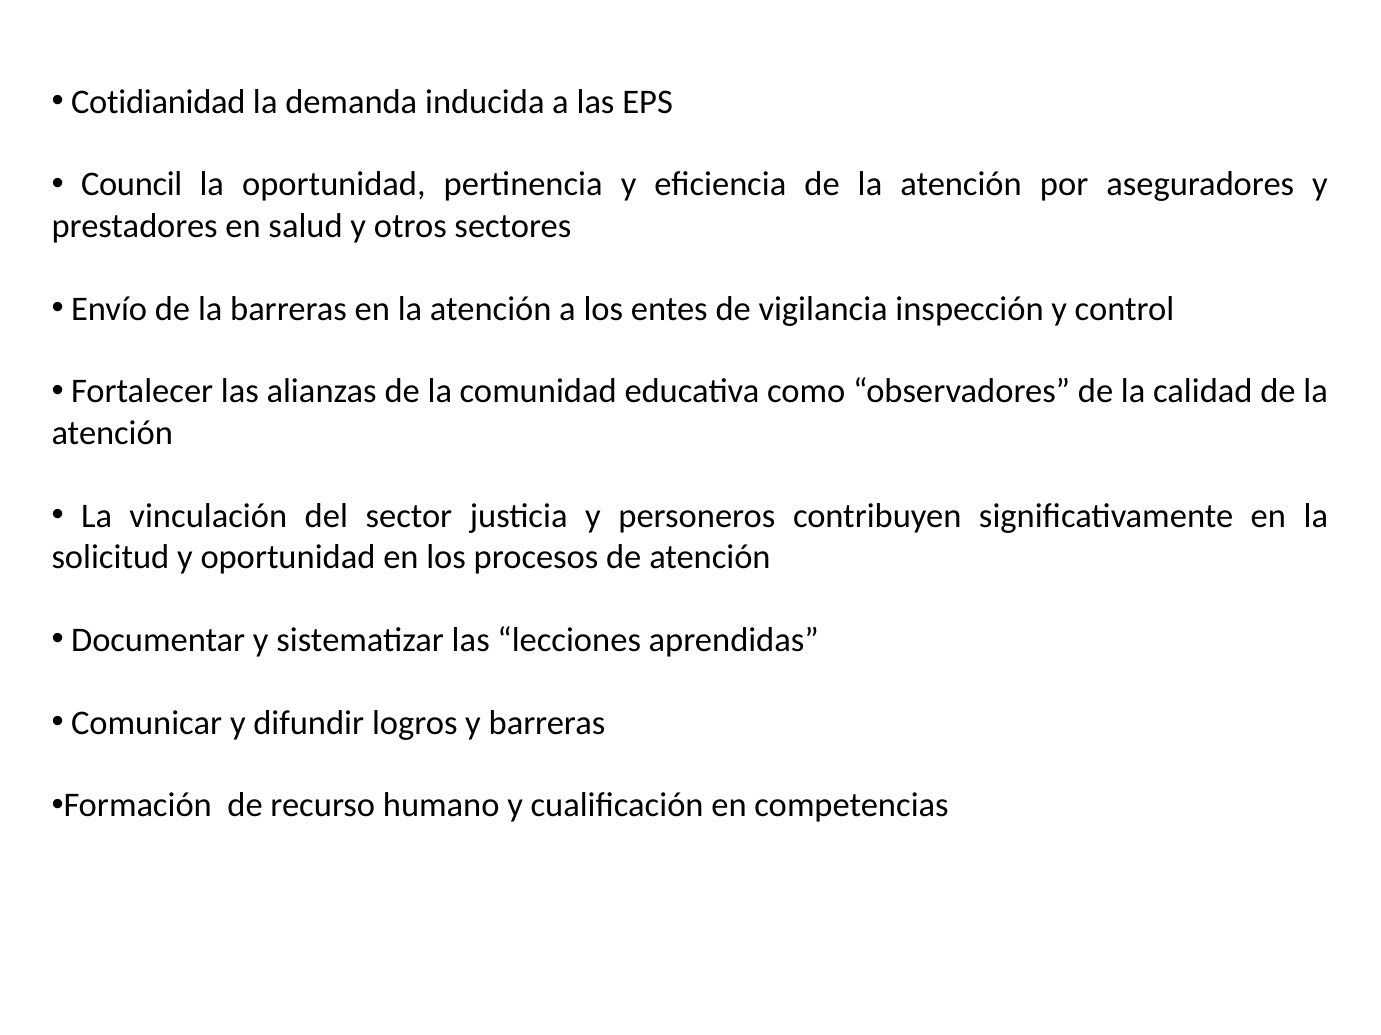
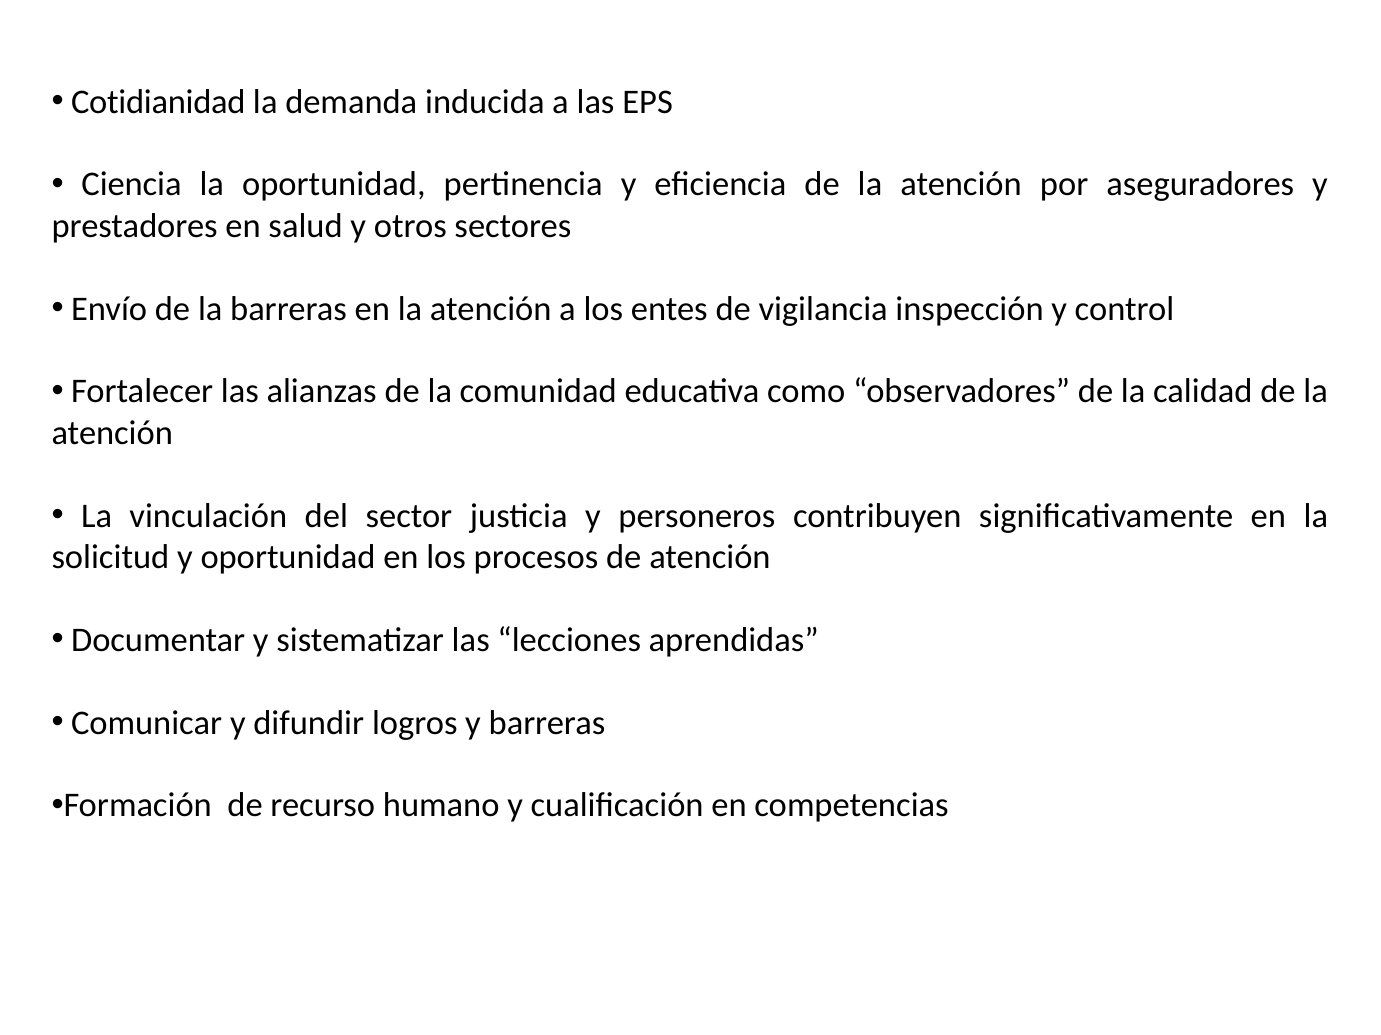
Council: Council -> Ciencia (132, 185)
